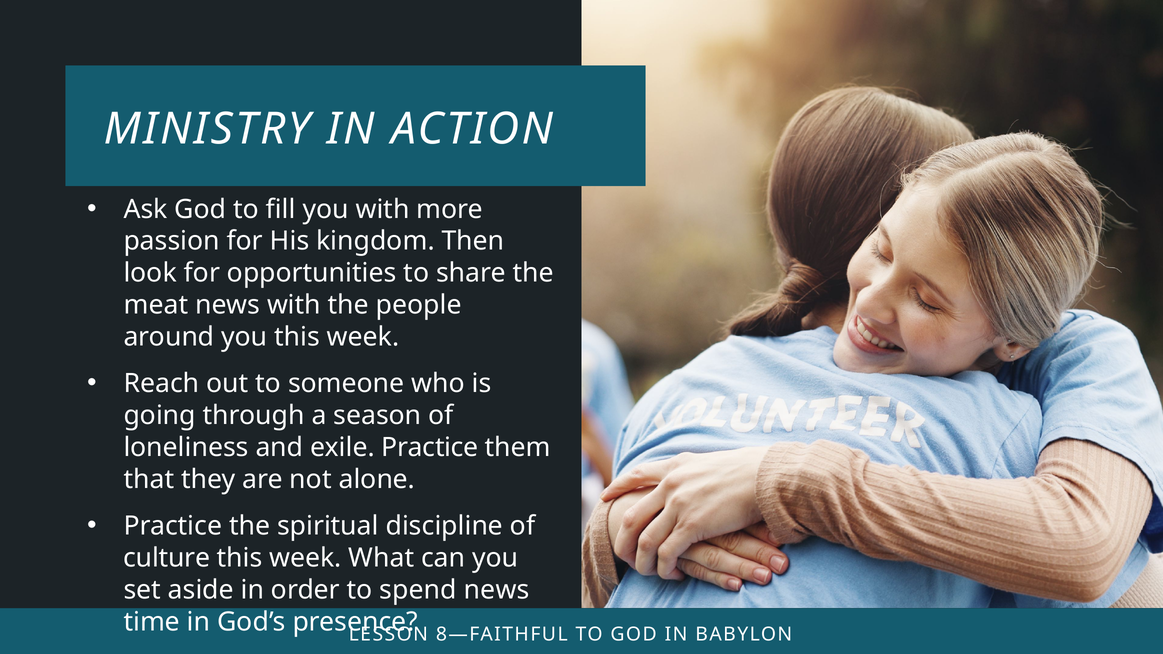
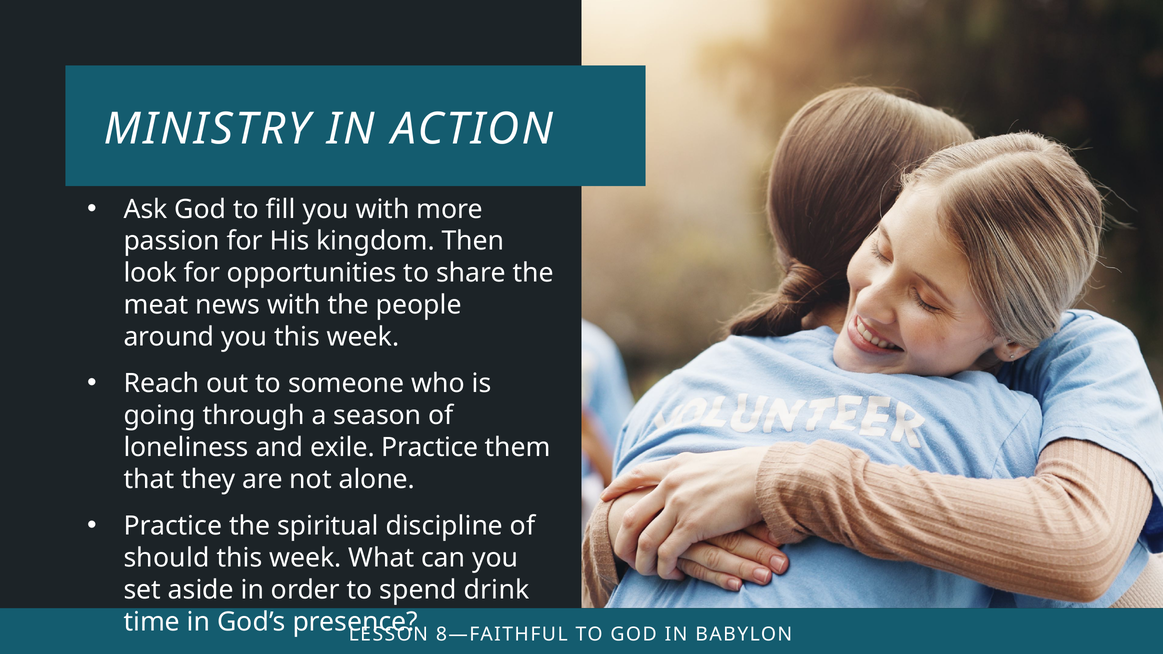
culture: culture -> should (167, 558)
spend news: news -> drink (497, 590)
